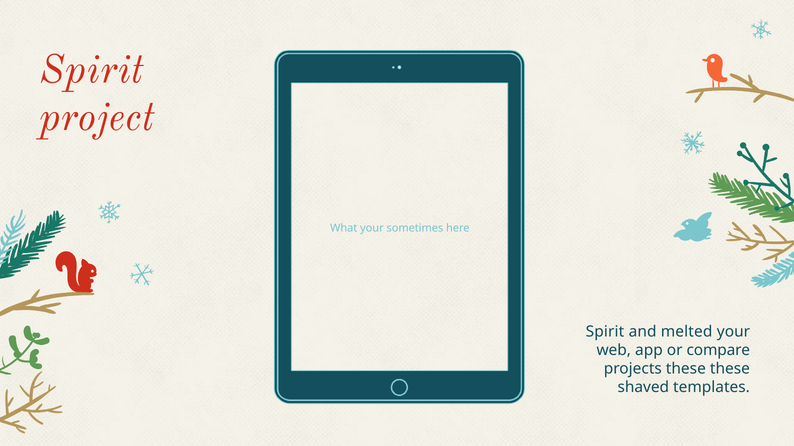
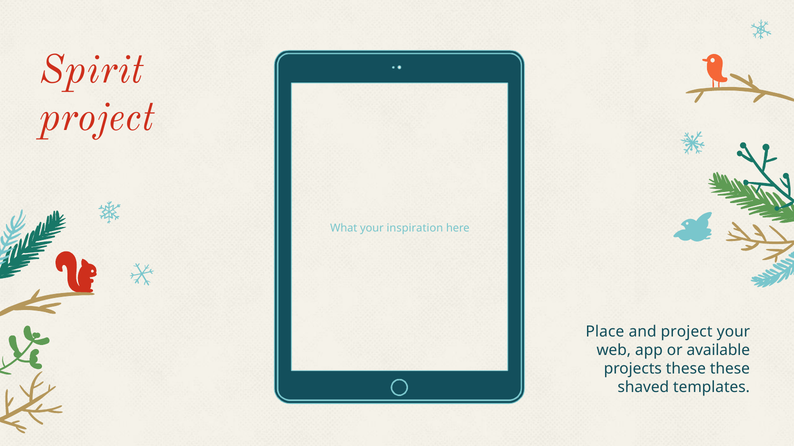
sometimes: sometimes -> inspiration (415, 229)
Spirit: Spirit -> Place (605, 332)
and melted: melted -> project (687, 332)
compare: compare -> available (718, 351)
